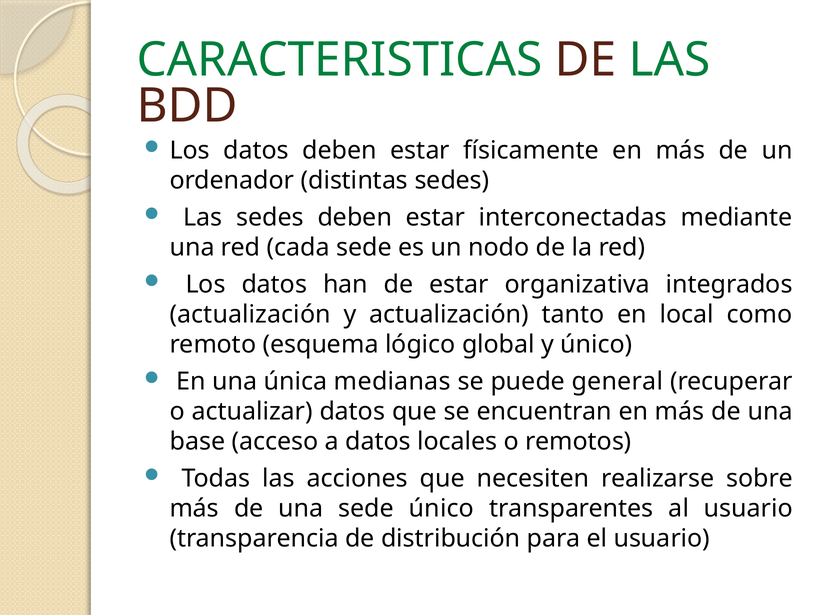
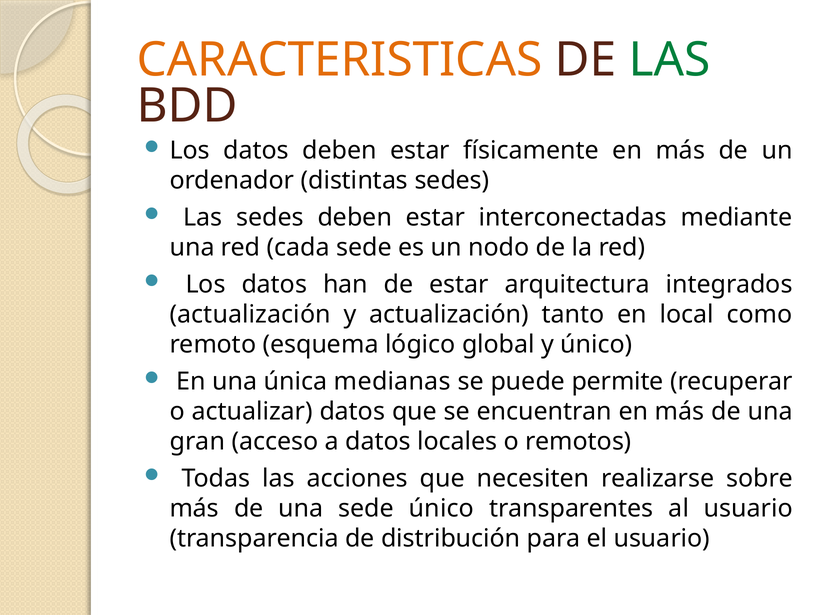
CARACTERISTICAS colour: green -> orange (340, 60)
organizativa: organizativa -> arquitectura (577, 285)
general: general -> permite (618, 382)
base: base -> gran (197, 442)
